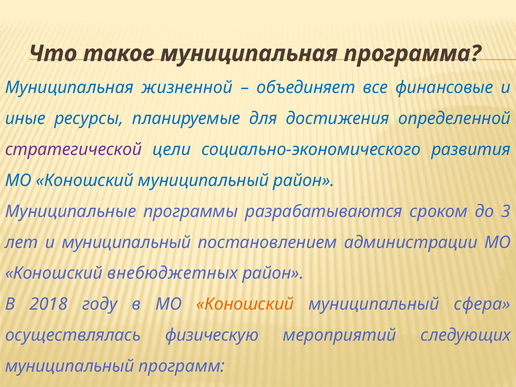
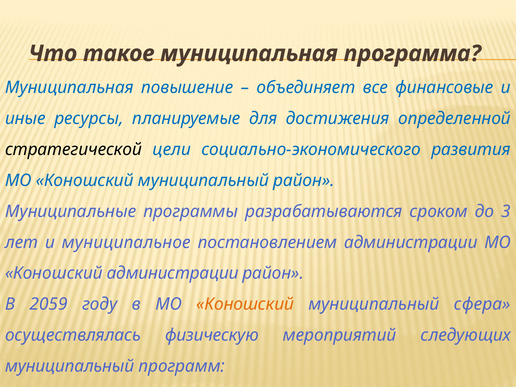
жизненной: жизненной -> повышение (187, 88)
стратегической colour: purple -> black (74, 149)
и муниципальный: муниципальный -> муниципальное (126, 242)
Коношский внебюджетных: внебюджетных -> администрации (173, 273)
2018: 2018 -> 2059 (49, 304)
